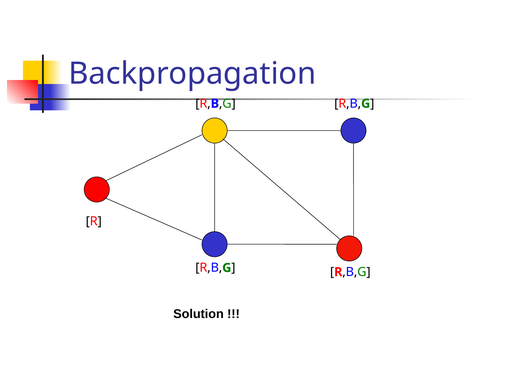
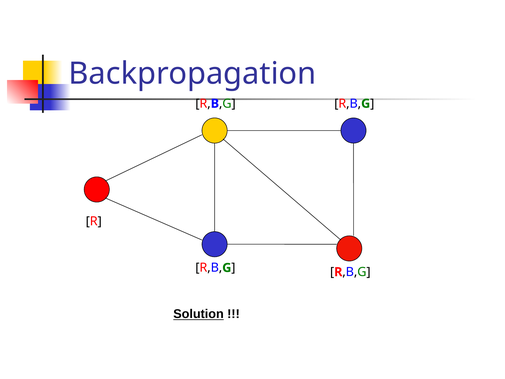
Solution underline: none -> present (199, 314)
